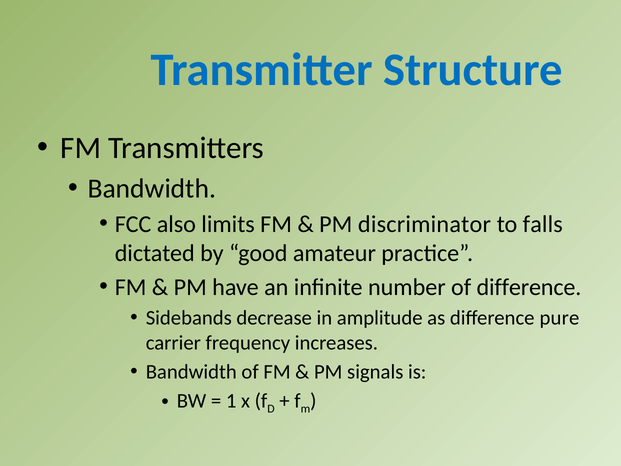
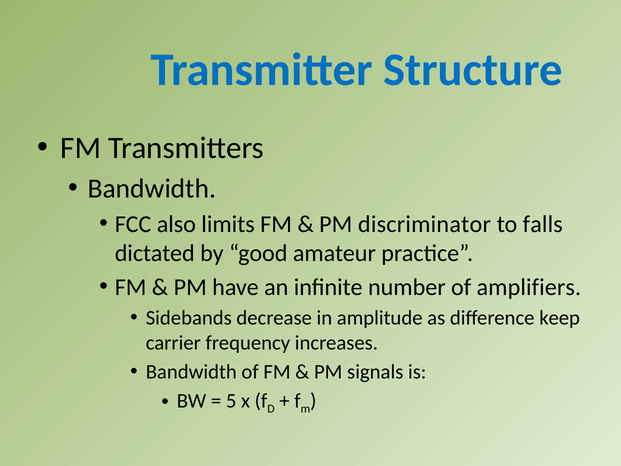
of difference: difference -> amplifiers (529, 287)
pure: pure -> keep (560, 318)
1: 1 -> 5 (231, 401)
